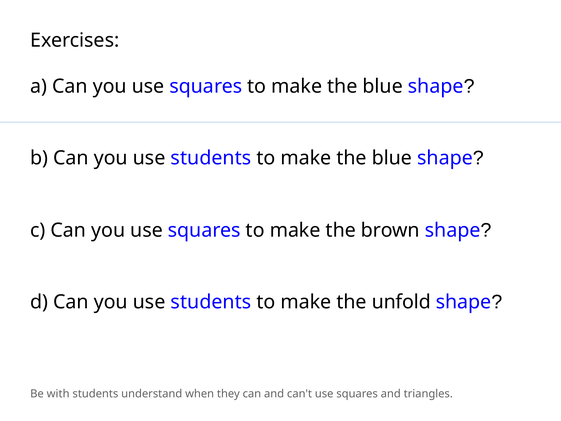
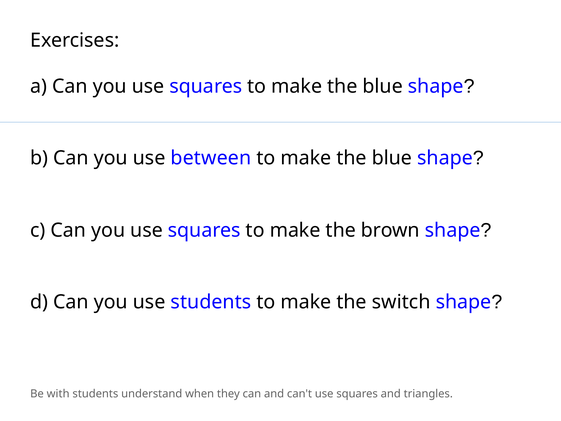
students: students -> between (211, 158)
unfold: unfold -> switch (401, 302)
